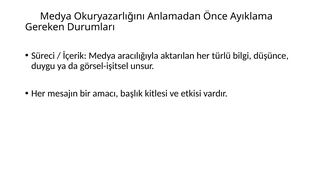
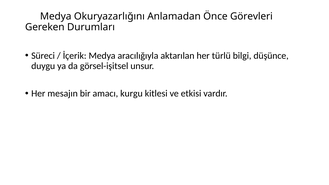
Ayıklama: Ayıklama -> Görevleri (251, 16)
başlık: başlık -> kurgu (131, 93)
